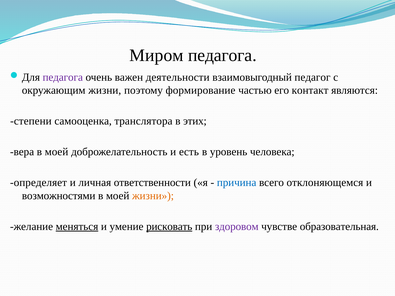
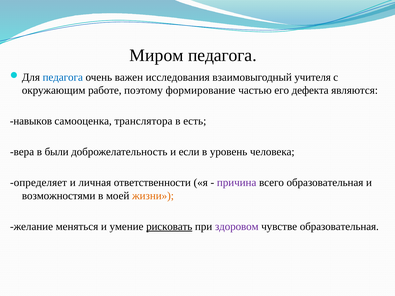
педагога colour: purple -> blue (63, 77)
деятельности: деятельности -> исследования (178, 77)
педагог: педагог -> учителя (313, 77)
окружающим жизни: жизни -> работе (105, 90)
контакт: контакт -> дефекта (310, 90)
степени: степени -> навыков (31, 121)
этих: этих -> есть (195, 121)
вера в моей: моей -> были (57, 152)
есть: есть -> если (189, 152)
причина colour: blue -> purple (237, 183)
всего отклоняющемся: отклоняющемся -> образовательная (325, 183)
меняться underline: present -> none (77, 227)
